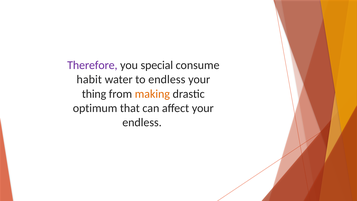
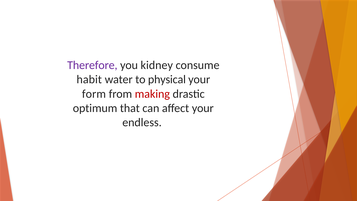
special: special -> kidney (157, 65)
to endless: endless -> physical (167, 79)
thing: thing -> form (94, 94)
making colour: orange -> red (152, 94)
